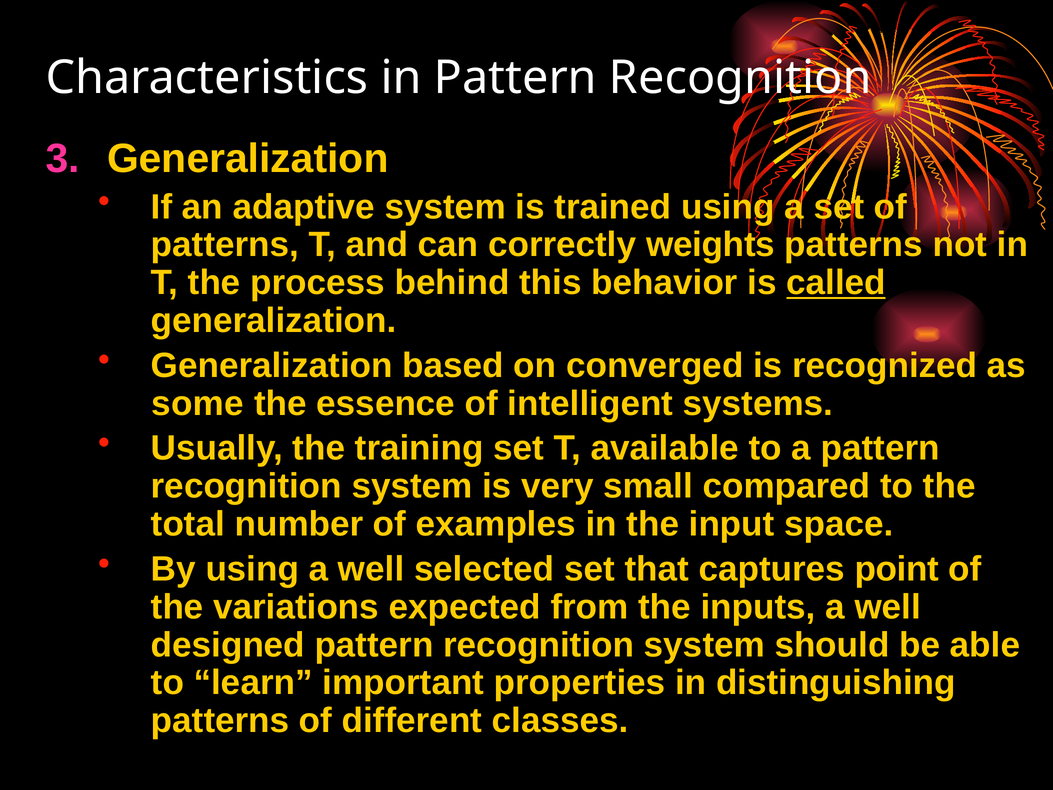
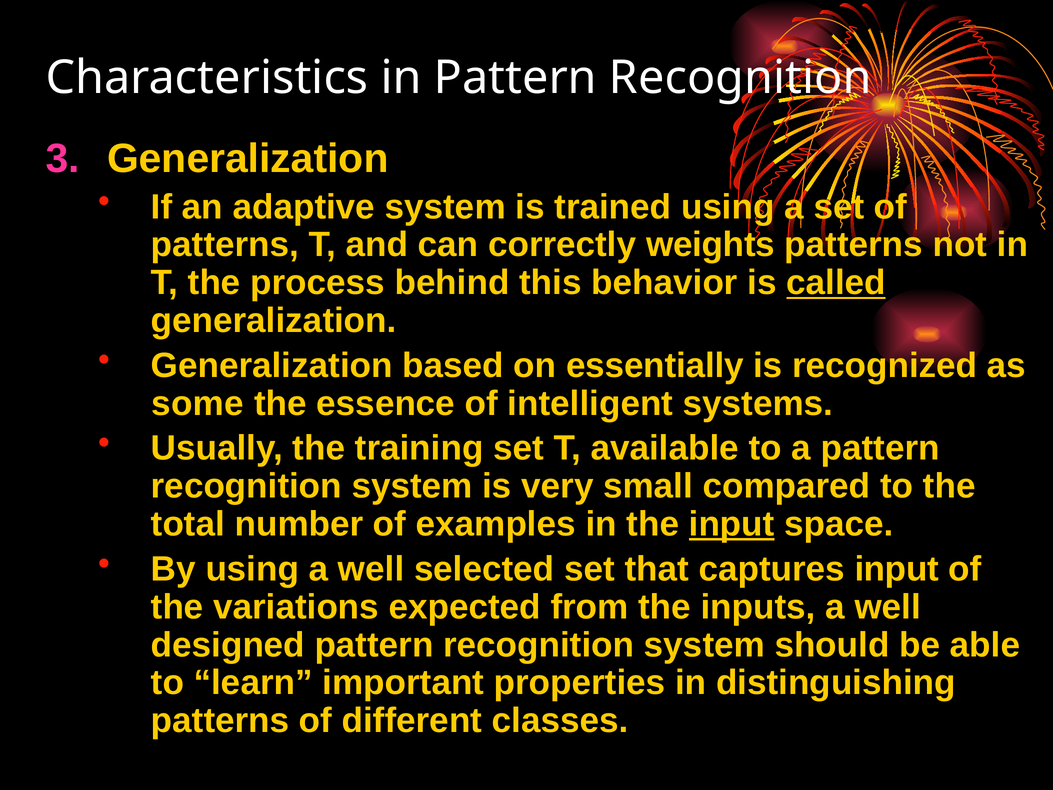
converged: converged -> essentially (655, 365)
input underline: none -> present (732, 524)
captures point: point -> input (897, 569)
